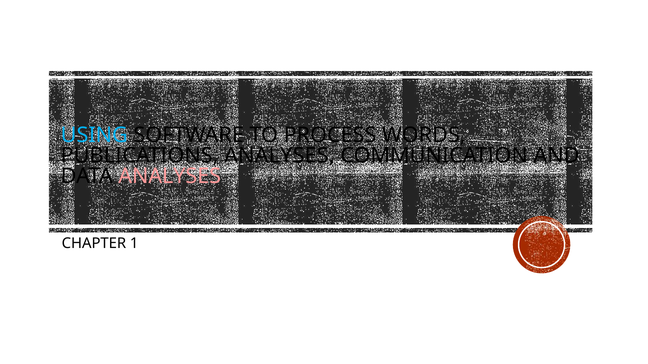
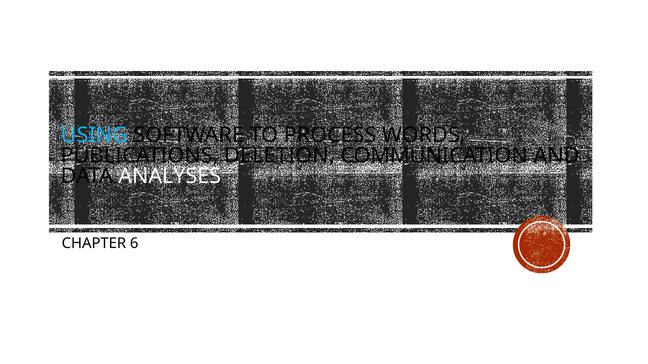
PUBLICATIONS ANALYSES: ANALYSES -> DELETION (279, 156)
ANALYSES colour: pink -> white (170, 177)
1: 1 -> 6 (134, 244)
